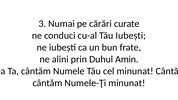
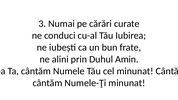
Tău Iubești: Iubești -> Iubirea (131, 36)
